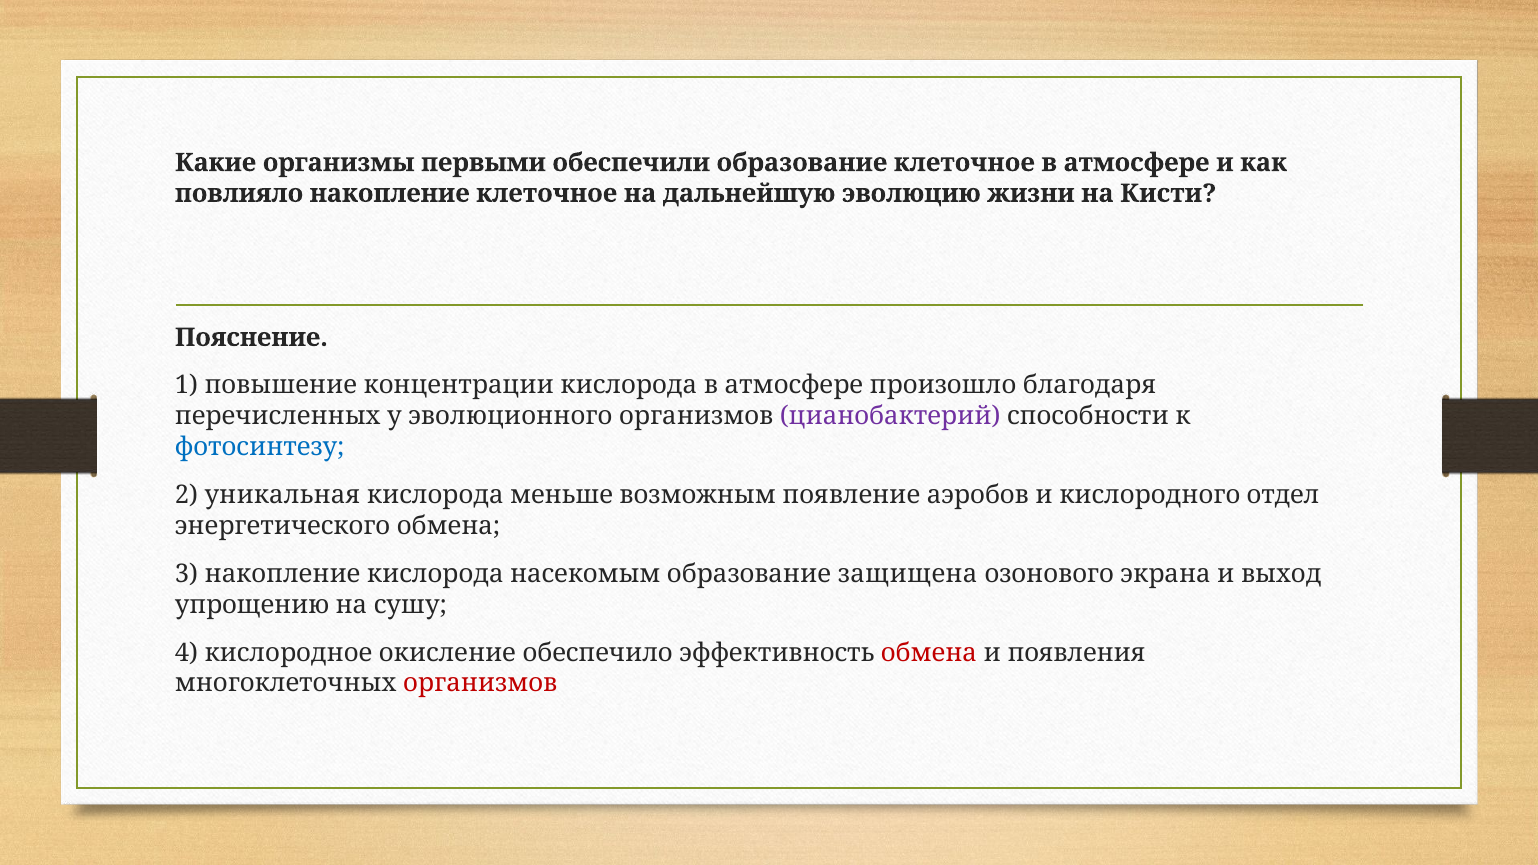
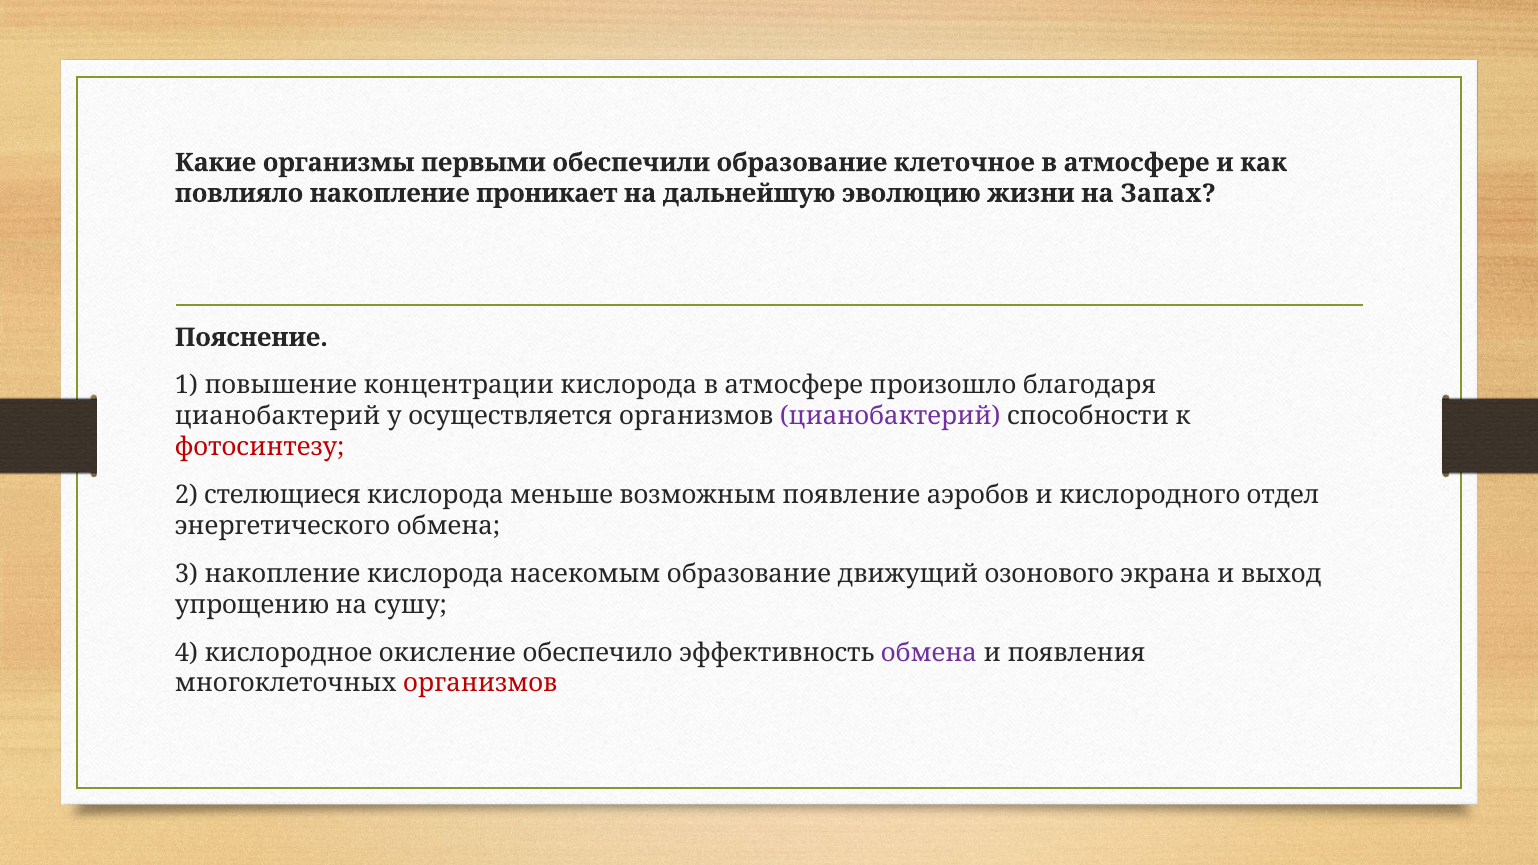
накопление клеточное: клеточное -> проникает (547, 193)
Кисти: Кисти -> Запах (1168, 193)
перечисленных: перечисленных -> цианобактерий (278, 416)
эволюционного: эволюционного -> осуществляется (510, 416)
фотосинтезу colour: blue -> red (260, 447)
уникальная: уникальная -> стелющиеся (283, 495)
защищена: защищена -> движущий (908, 574)
обмена colour: red -> purple (929, 653)
